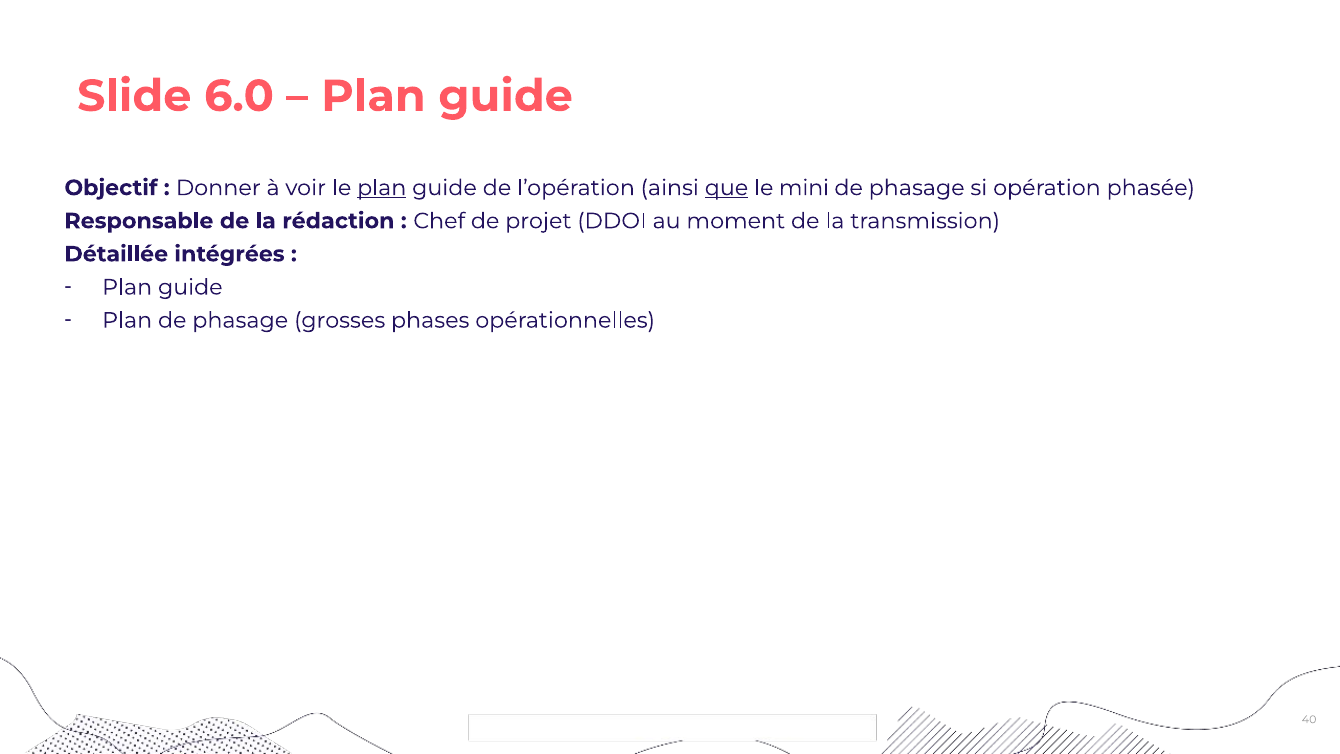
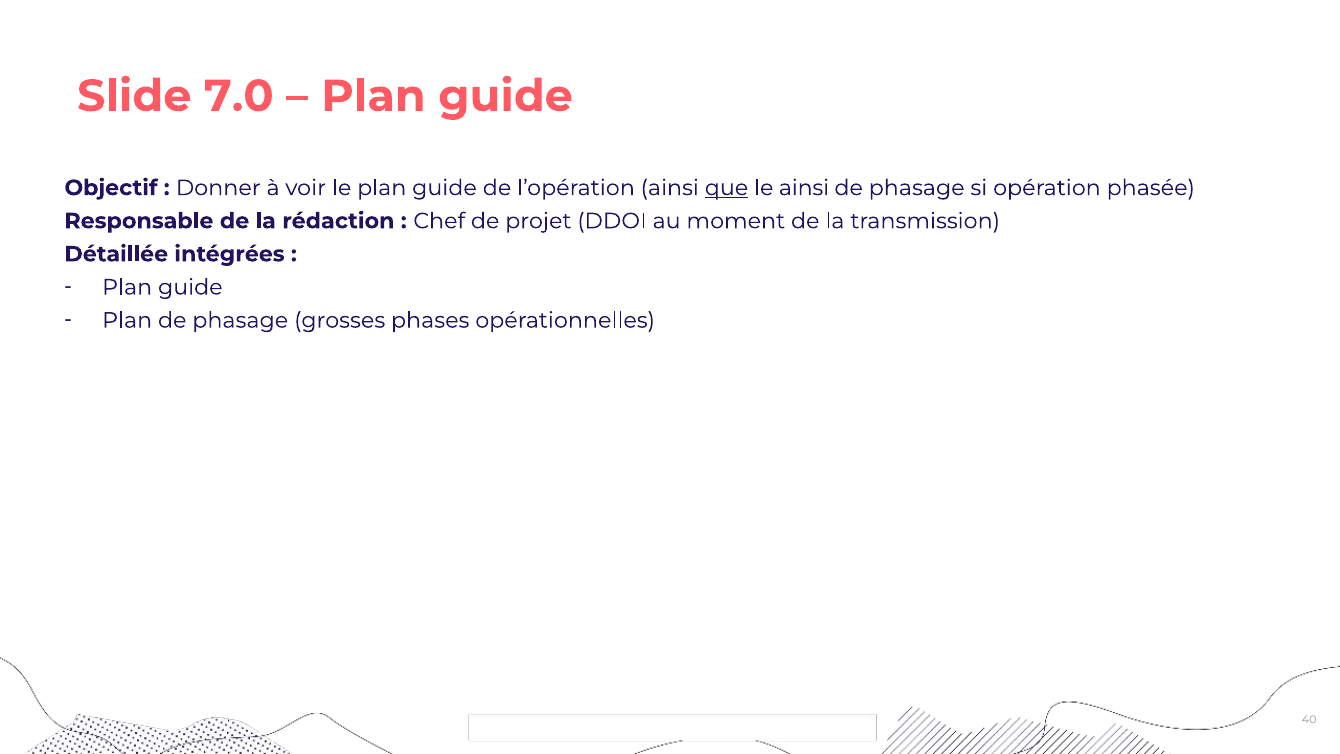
6.0: 6.0 -> 7.0 (239, 96)
plan underline: present -> none (382, 188)
le mini: mini -> ainsi (804, 188)
